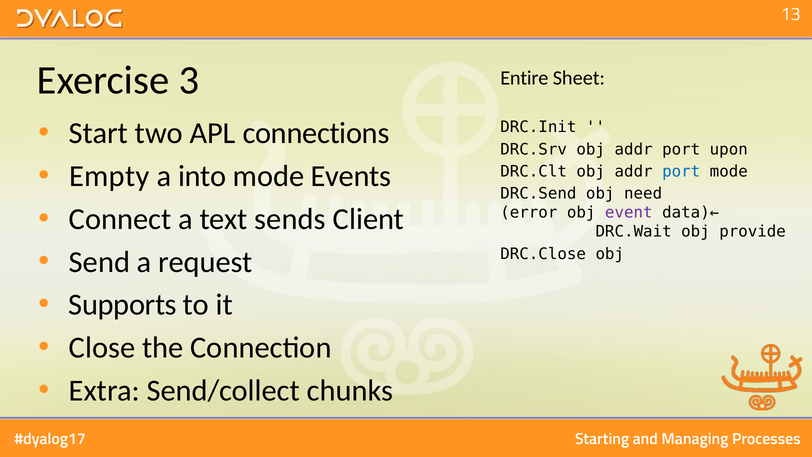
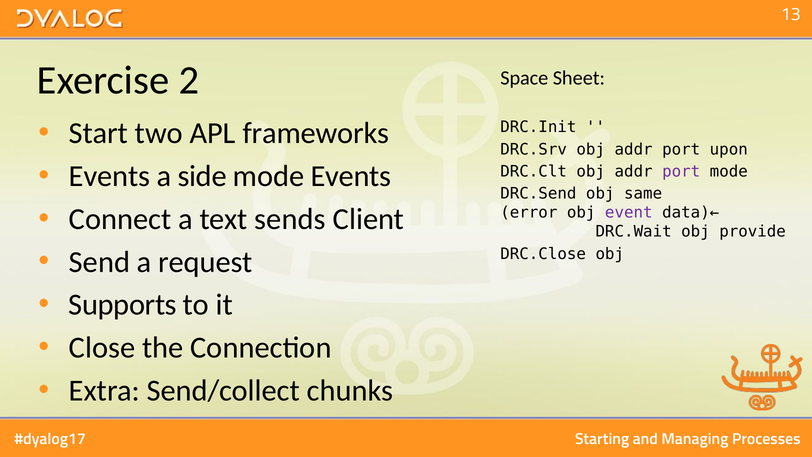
3: 3 -> 2 (189, 80)
Entire: Entire -> Space (524, 78)
connections: connections -> frameworks (316, 133)
Empty: Empty -> Events (109, 176)
into: into -> side (202, 176)
port colour: blue -> purple (681, 171)
need: need -> same (643, 194)
